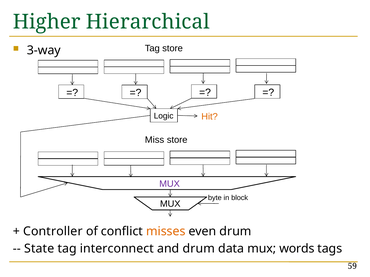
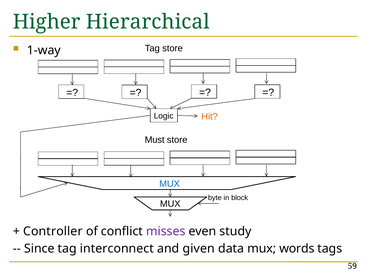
3-way: 3-way -> 1-way (44, 50)
Miss: Miss -> Must (155, 140)
MUX colour: purple -> blue (170, 184)
misses colour: orange -> purple (166, 232)
even drum: drum -> study (236, 232)
State: State -> Since (39, 249)
and drum: drum -> given (199, 249)
